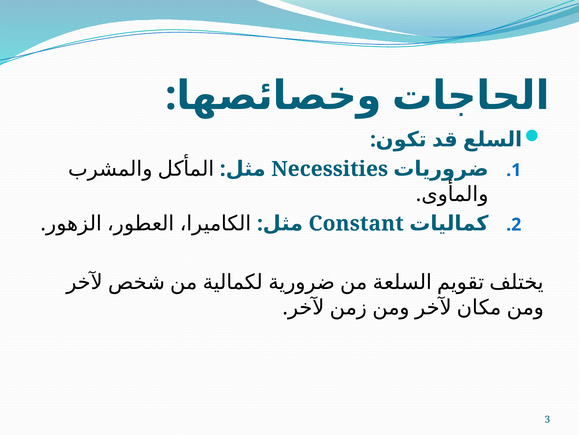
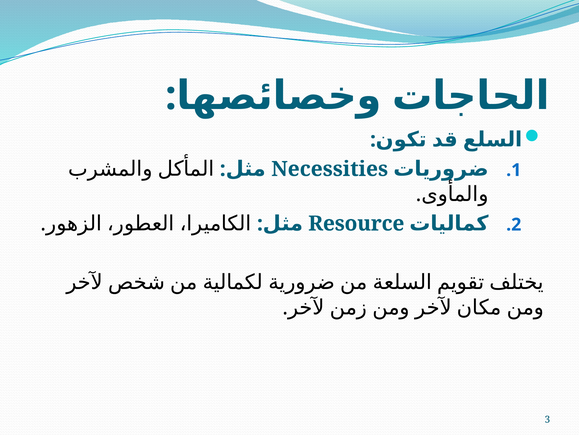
Constant: Constant -> Resource (356, 223)
